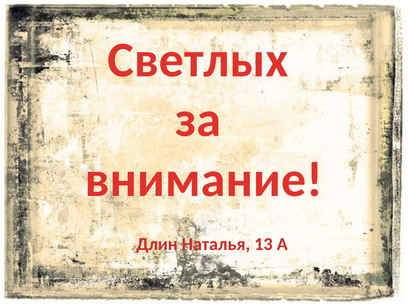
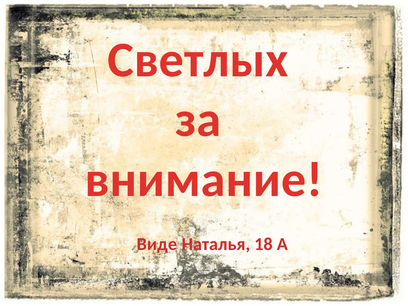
Длин: Длин -> Виде (157, 244)
13: 13 -> 18 (263, 244)
